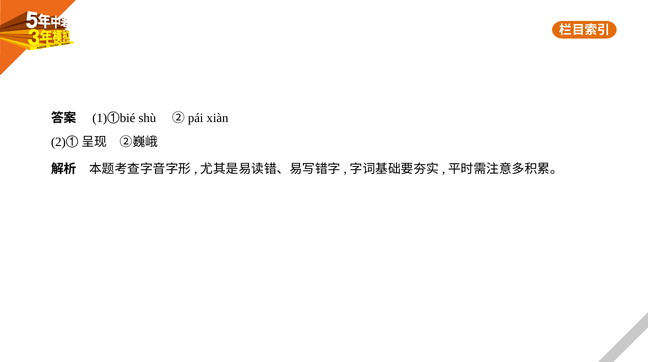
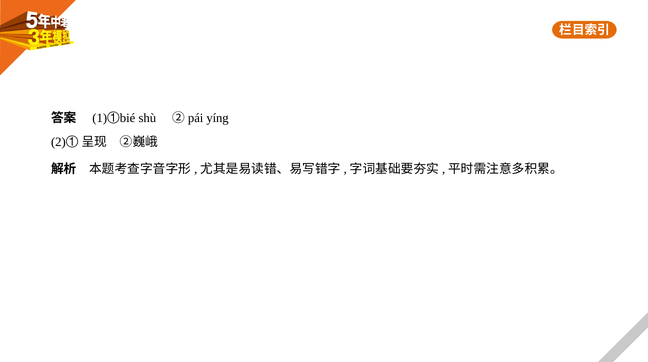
xiàn: xiàn -> yíng (218, 118)
